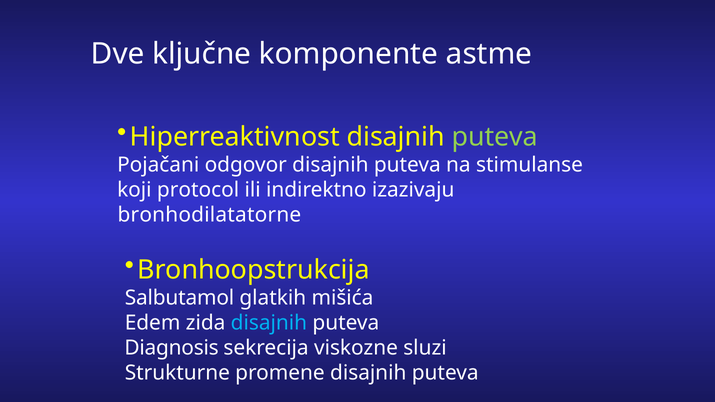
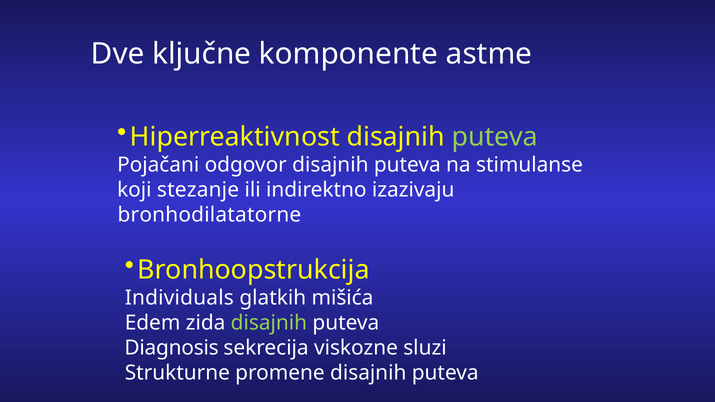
protocol: protocol -> stezanje (198, 190)
Salbutamol: Salbutamol -> Individuals (179, 298)
disajnih colour: light blue -> light green (269, 323)
